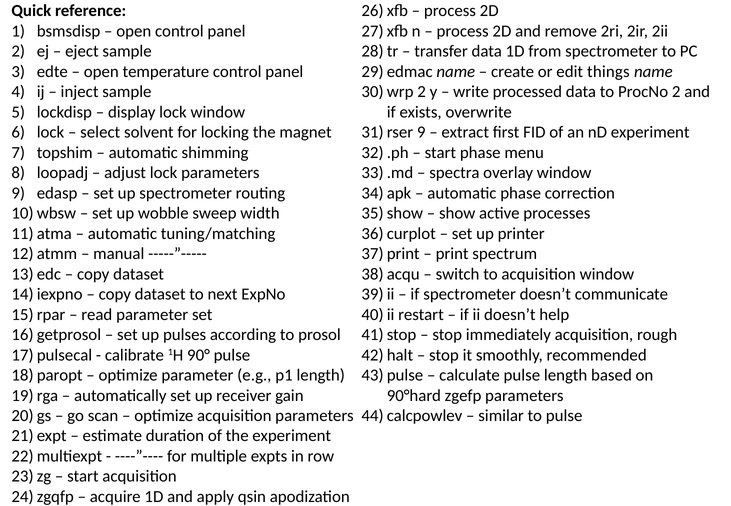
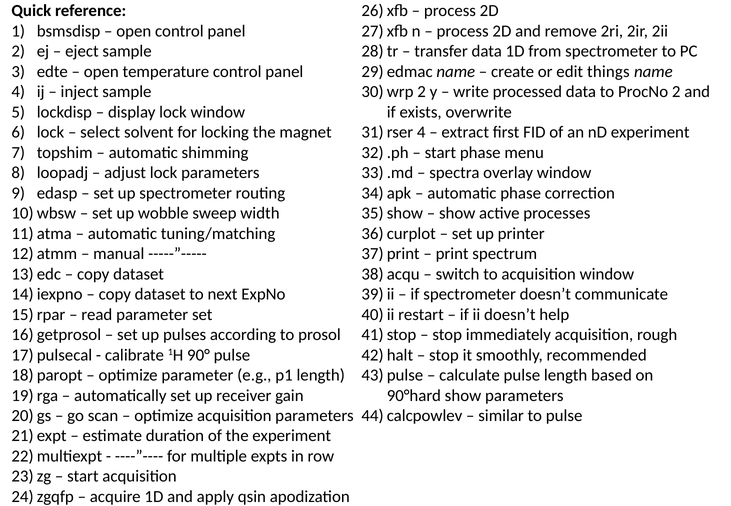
9: 9 -> 4 (421, 132)
90°hard zgefp: zgefp -> show (463, 395)
